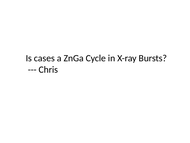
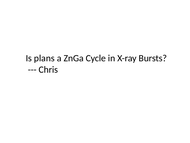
cases: cases -> plans (44, 58)
